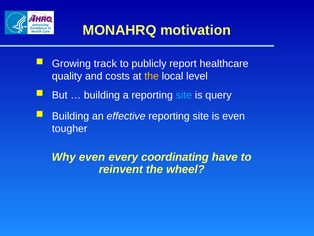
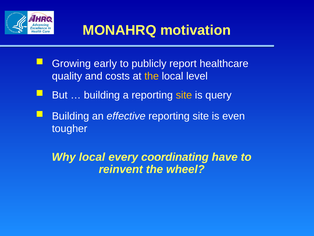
track: track -> early (105, 63)
site colour: light blue -> yellow (184, 95)
Why even: even -> local (92, 157)
